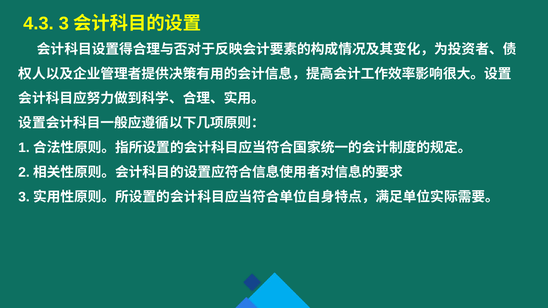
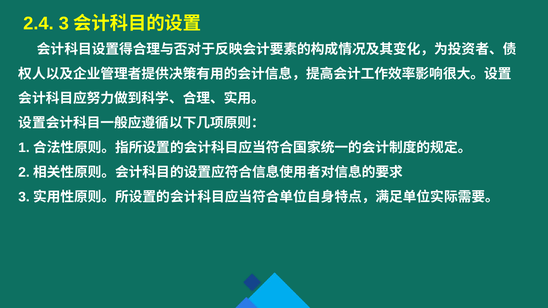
4.3: 4.3 -> 2.4 (38, 23)
